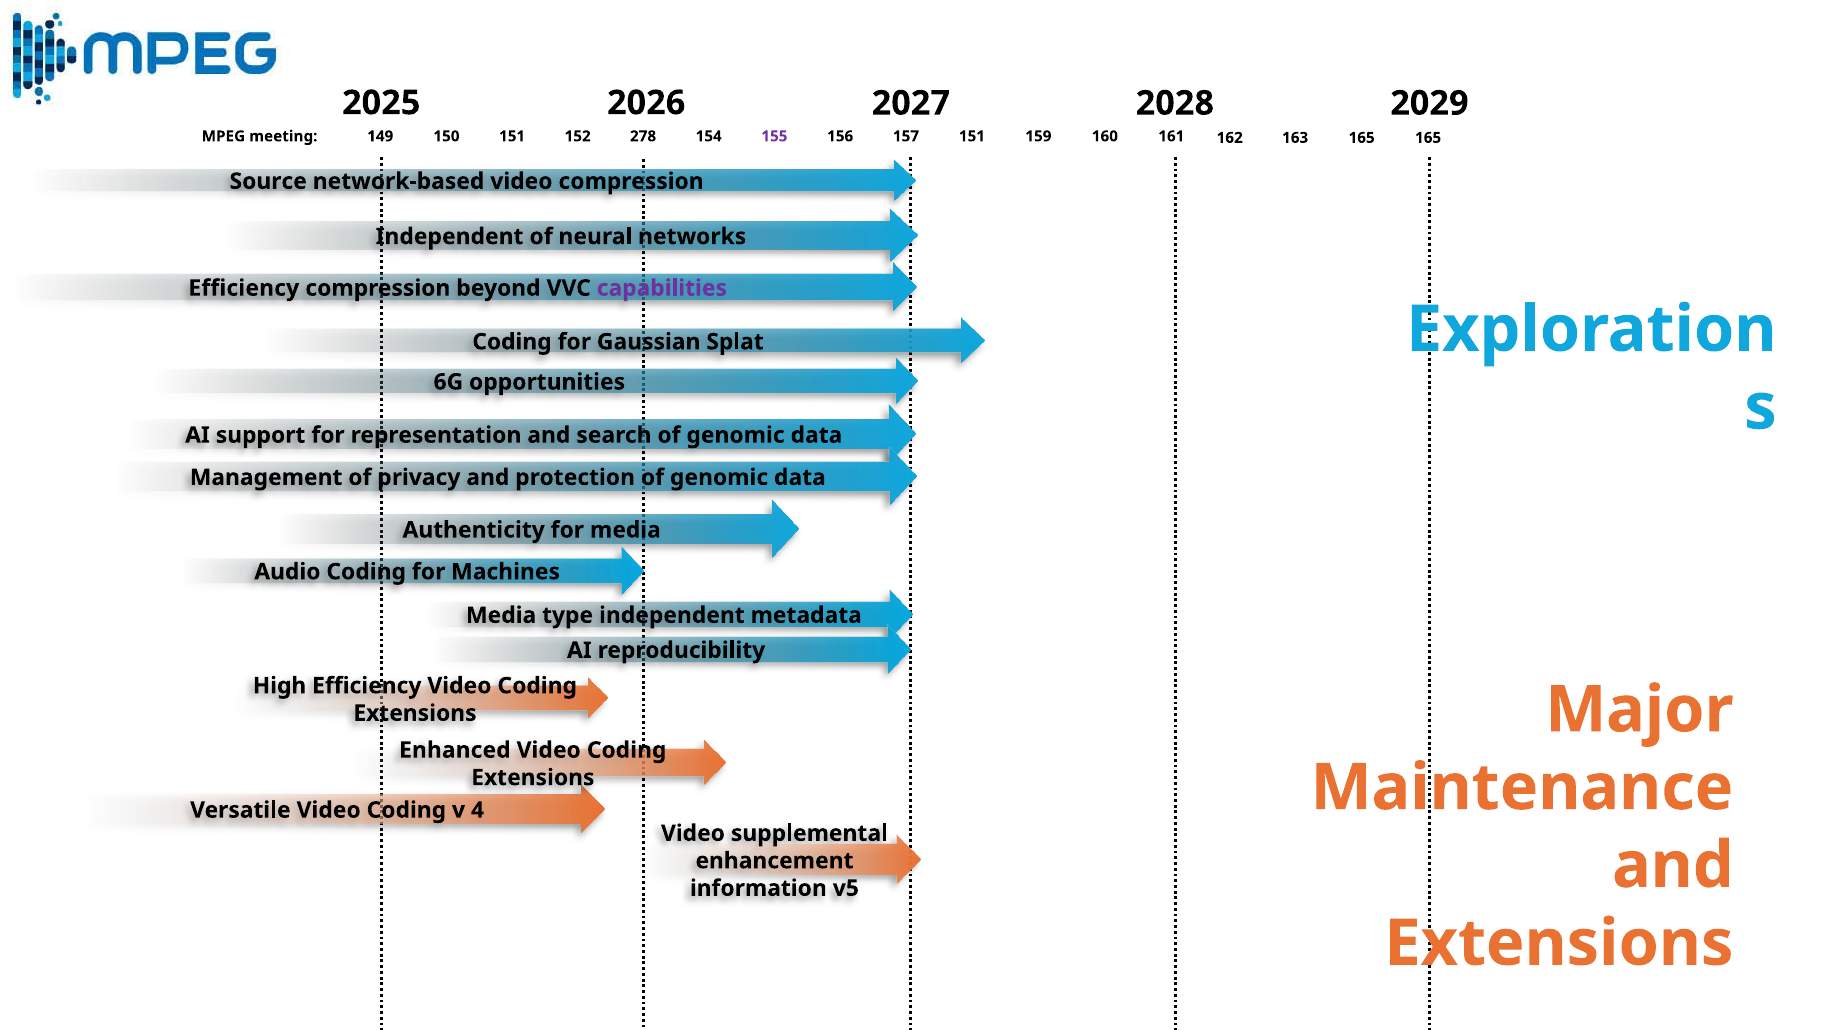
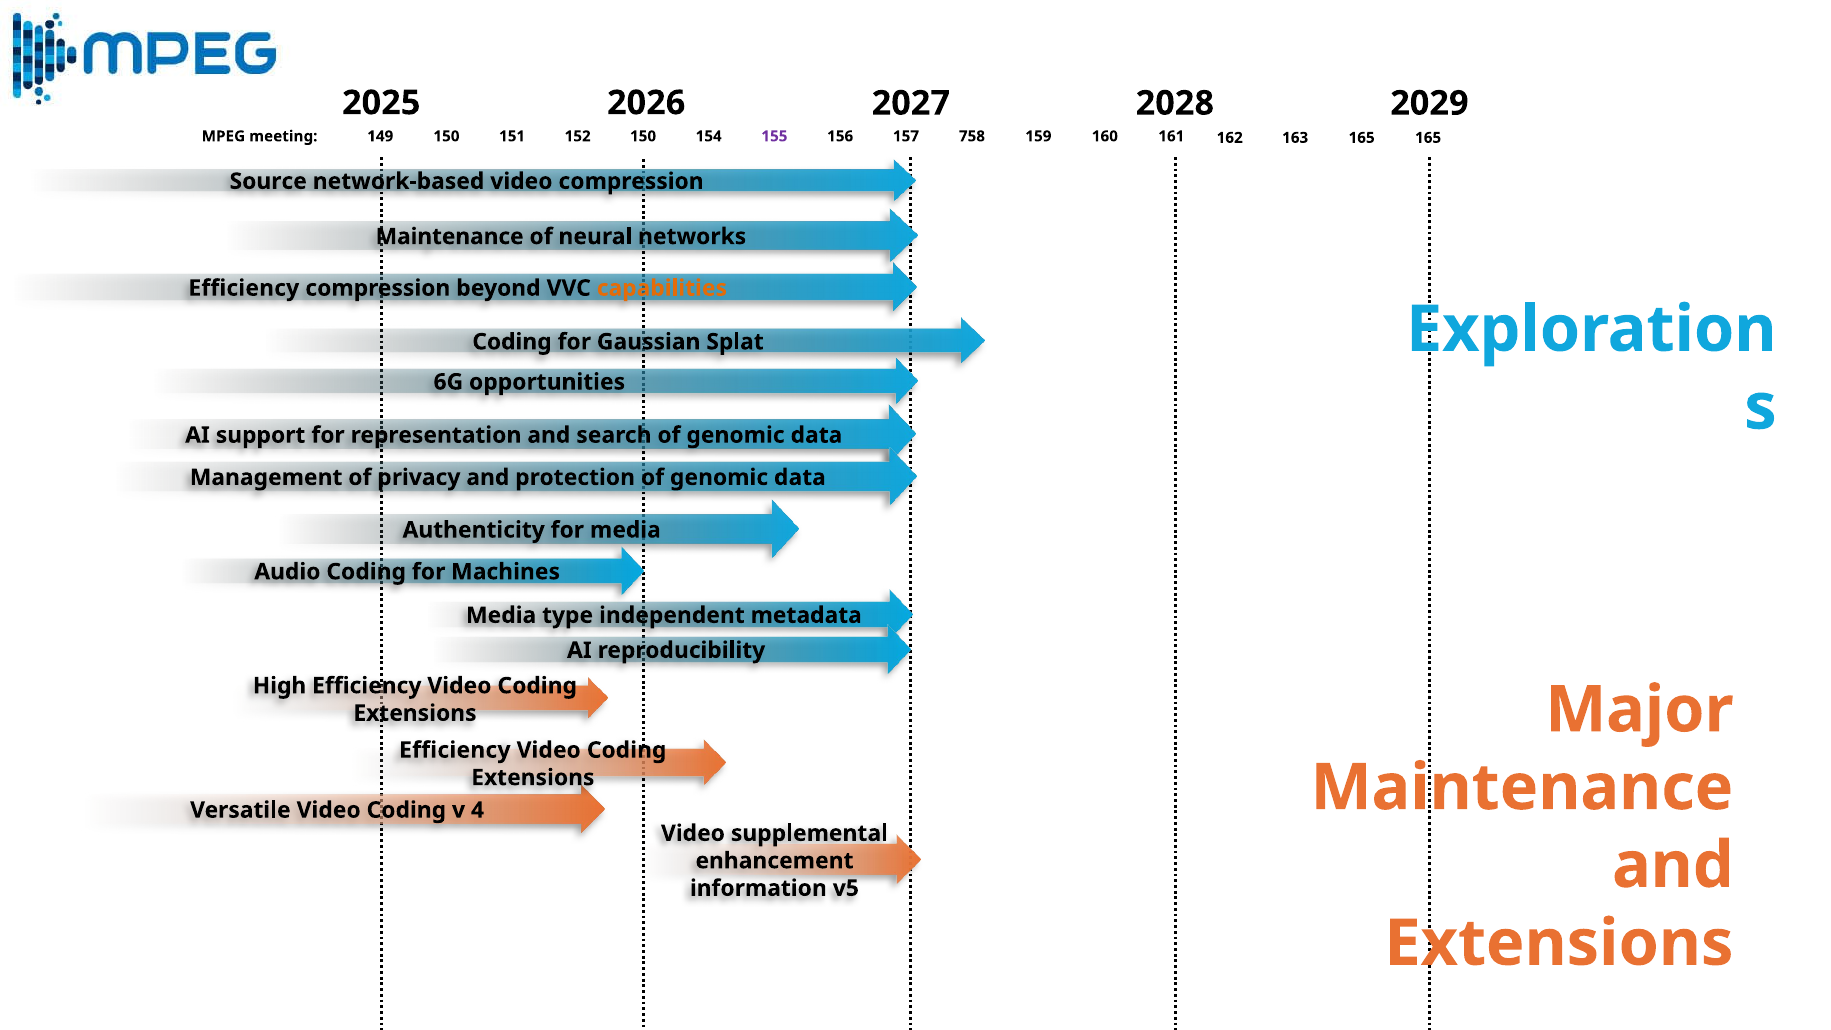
149 278: 278 -> 150 (643, 136)
156 151: 151 -> 758 (972, 136)
Independent: Independent -> Maintenance (450, 237)
capabilities colour: purple -> orange (662, 288)
Enhanced: Enhanced -> Efficiency (455, 750)
